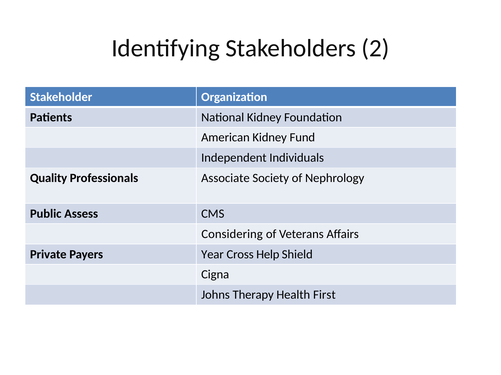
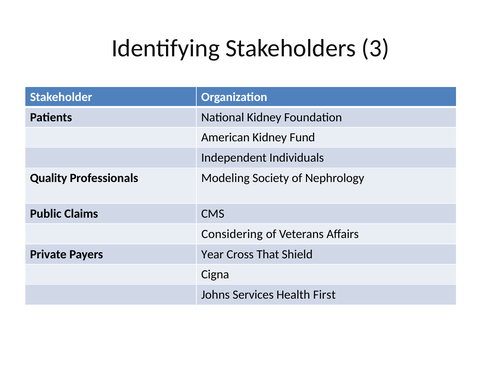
2: 2 -> 3 (375, 48)
Associate: Associate -> Modeling (225, 178)
Assess: Assess -> Claims (81, 214)
Help: Help -> That (268, 255)
Therapy: Therapy -> Services (253, 295)
